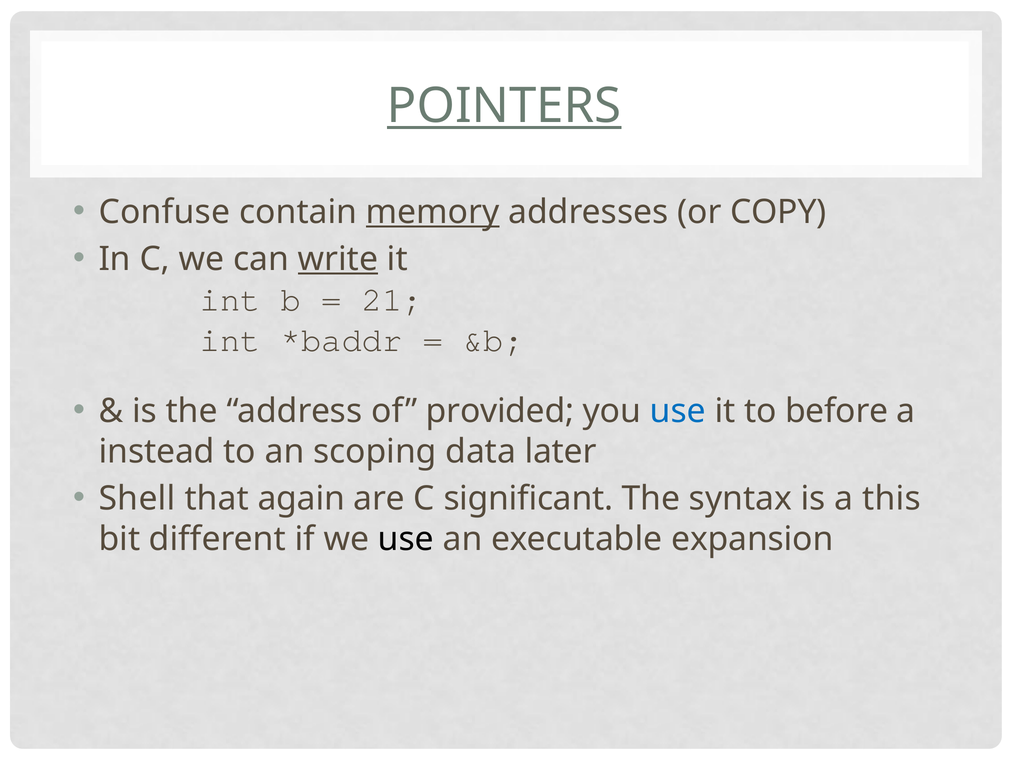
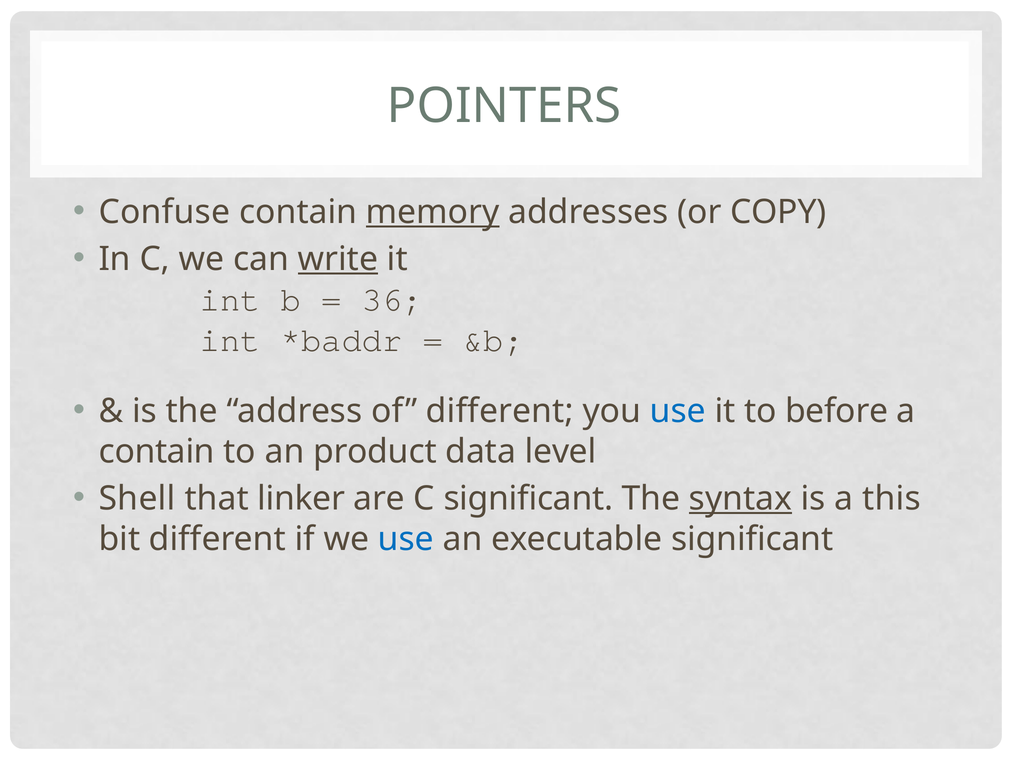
POINTERS underline: present -> none (504, 106)
21: 21 -> 36 (392, 300)
of provided: provided -> different (500, 411)
instead: instead -> contain (157, 451)
scoping: scoping -> product (375, 451)
later: later -> level (561, 451)
again: again -> linker (301, 499)
syntax underline: none -> present (741, 499)
use colour: black -> blue (406, 539)
executable expansion: expansion -> significant (752, 539)
